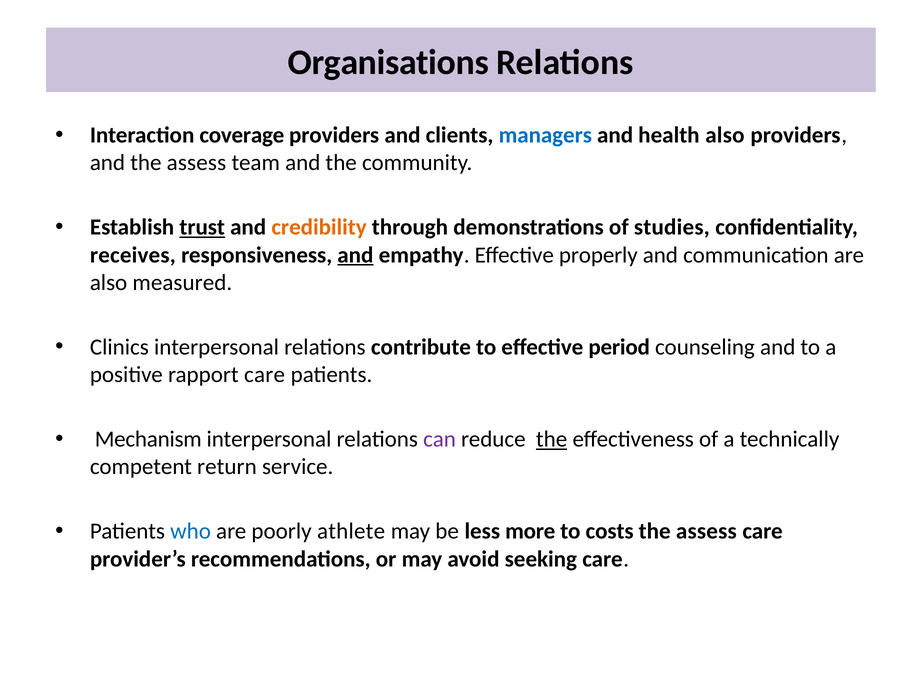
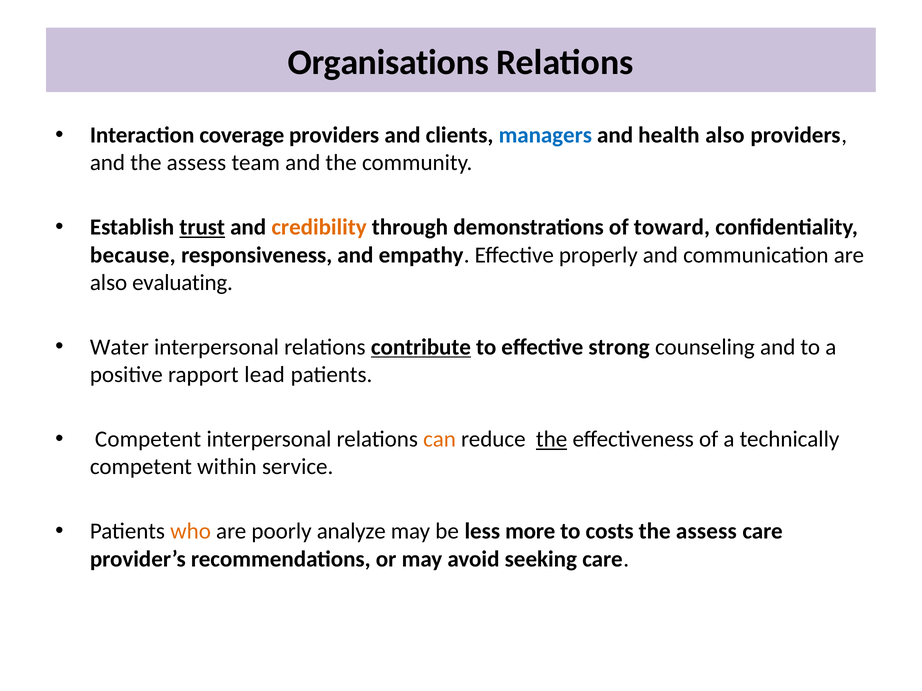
studies: studies -> toward (672, 228)
receives: receives -> because (133, 255)
and underline: present -> none (355, 255)
measured: measured -> evaluating (183, 283)
Clinics: Clinics -> Water (119, 347)
contribute underline: none -> present (421, 347)
period: period -> strong (619, 347)
rapport care: care -> lead (265, 375)
Mechanism: Mechanism -> Competent (148, 440)
can colour: purple -> orange (440, 440)
return: return -> within (227, 467)
who colour: blue -> orange (191, 532)
athlete: athlete -> analyze (351, 532)
